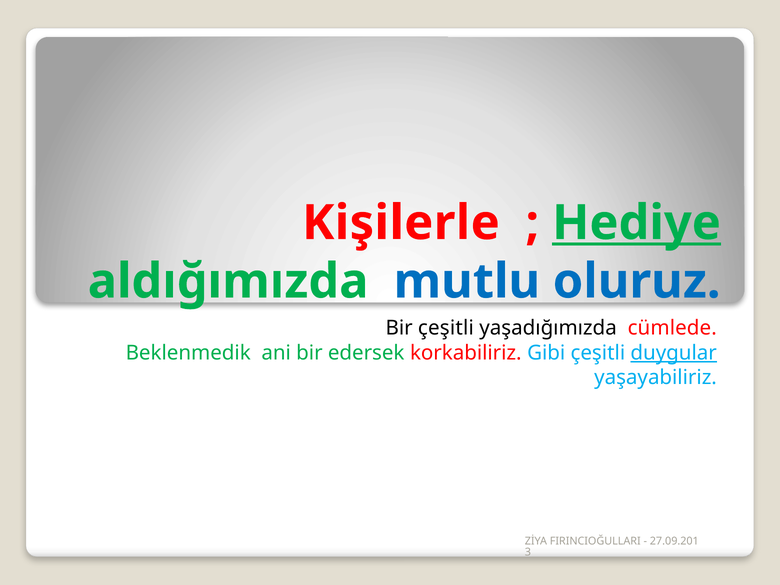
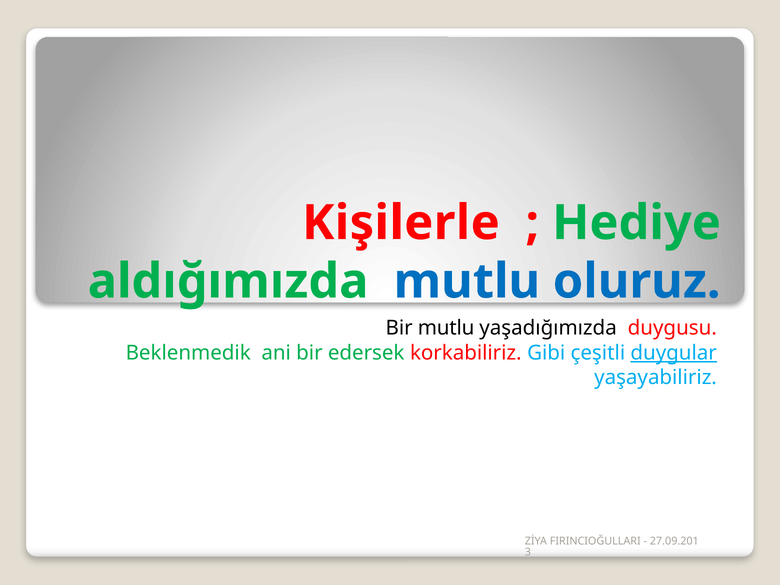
Hediye underline: present -> none (636, 223)
Bir çeşitli: çeşitli -> mutlu (446, 328)
cümlede: cümlede -> duygusu (672, 328)
